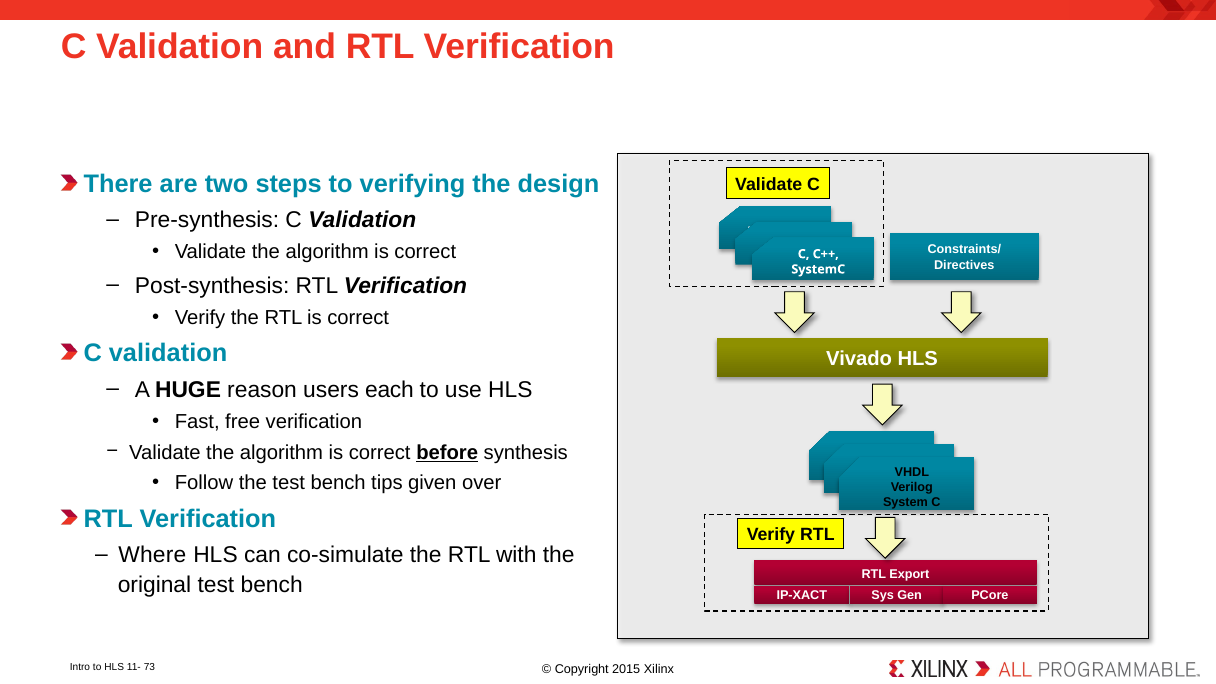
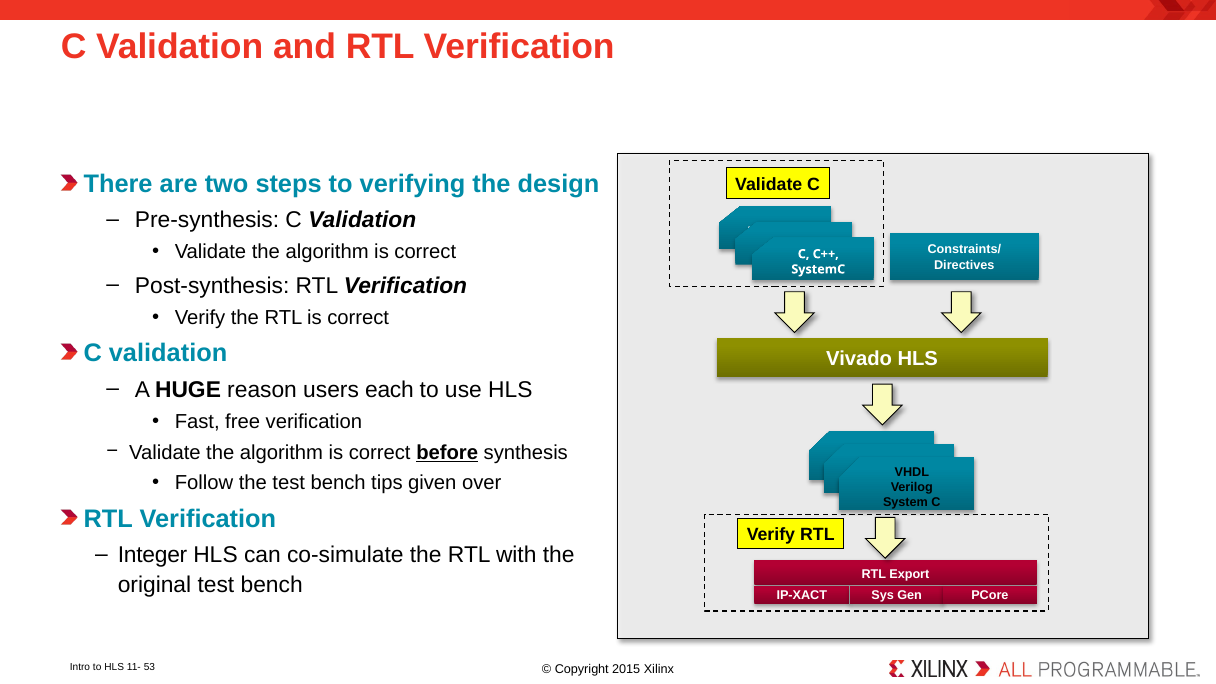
Where: Where -> Integer (153, 555)
73: 73 -> 53 (149, 668)
